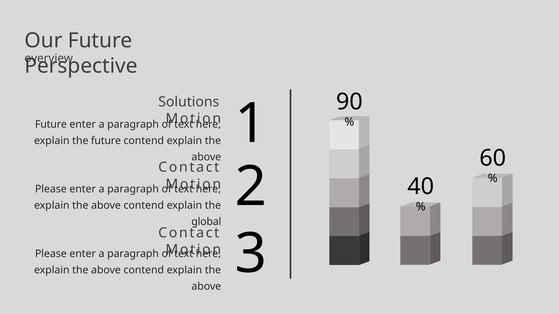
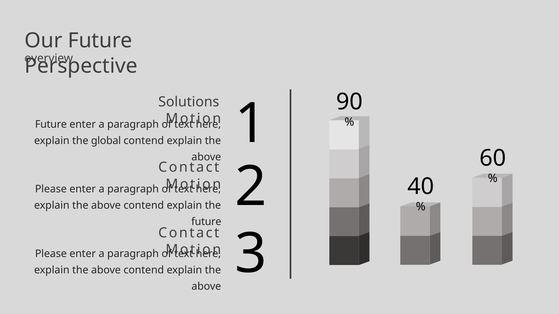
the future: future -> global (106, 141)
global: global -> future (206, 222)
